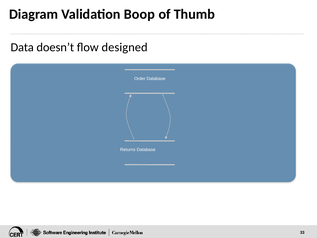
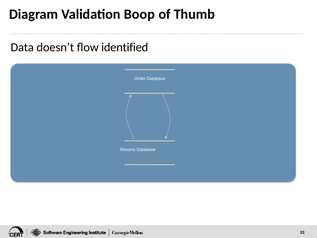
designed: designed -> identified (125, 47)
